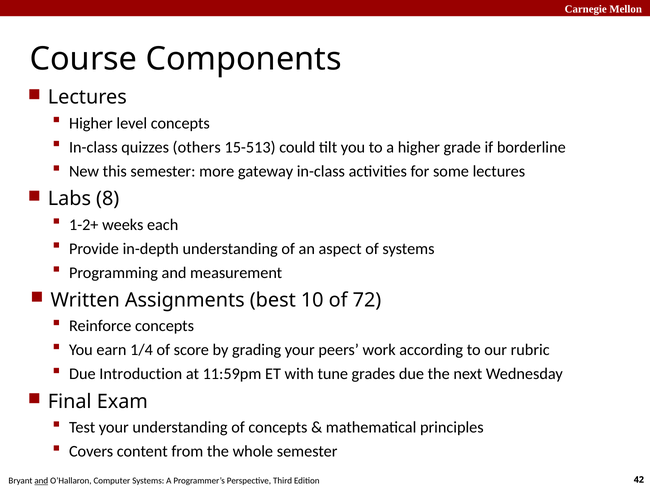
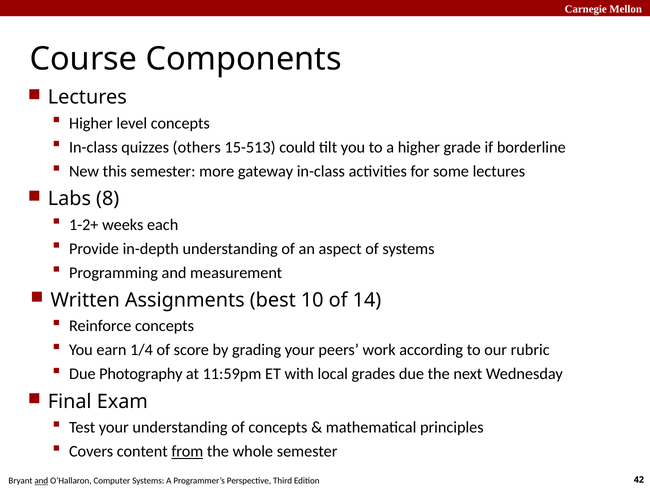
72: 72 -> 14 (367, 300)
Introduction: Introduction -> Photography (141, 374)
tune: tune -> local (333, 374)
from underline: none -> present (187, 451)
